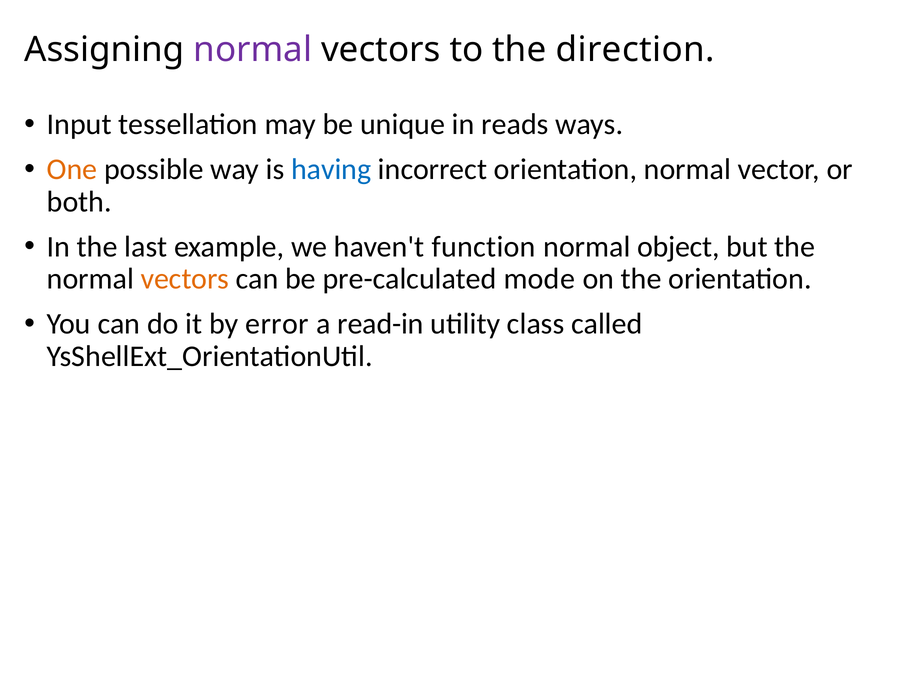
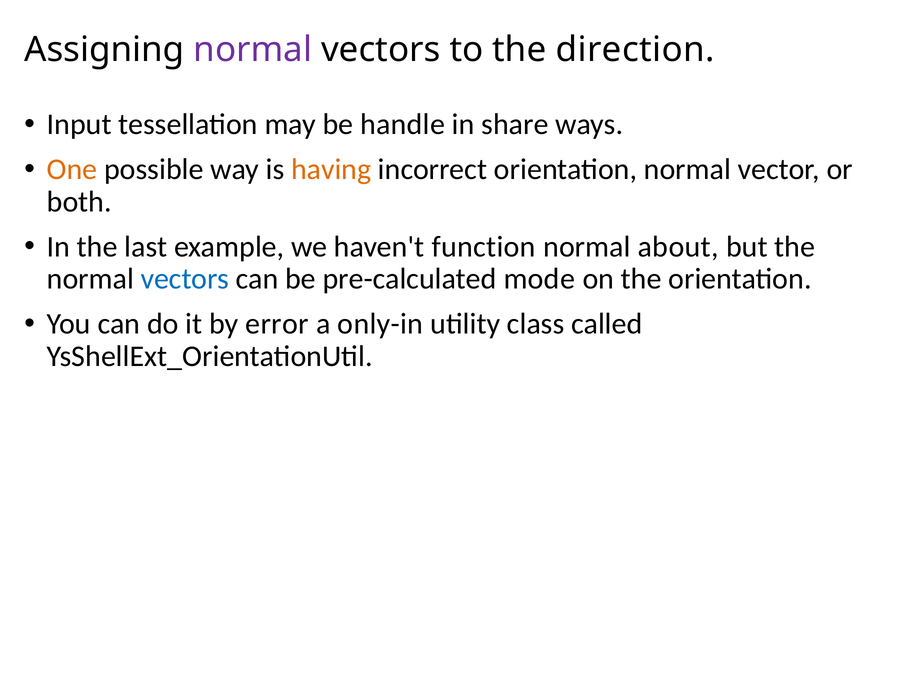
unique: unique -> handle (403, 125)
reads: reads -> share (515, 125)
having colour: blue -> orange (331, 170)
object: object -> about (678, 247)
vectors colour: orange -> blue (185, 279)
read-in: read-in -> only-in (380, 324)
